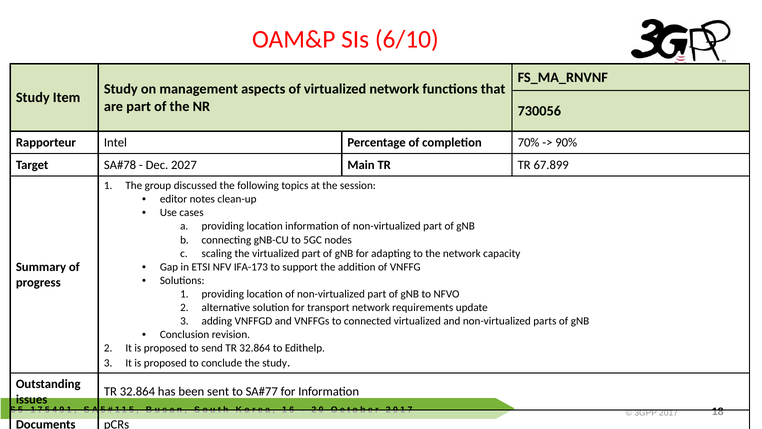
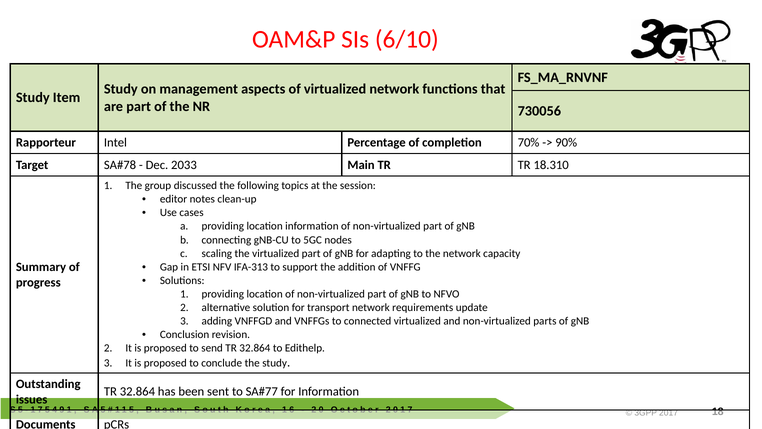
2027: 2027 -> 2033 (184, 165)
67.899: 67.899 -> 18.310 (551, 165)
IFA-173: IFA-173 -> IFA-313 (251, 267)
